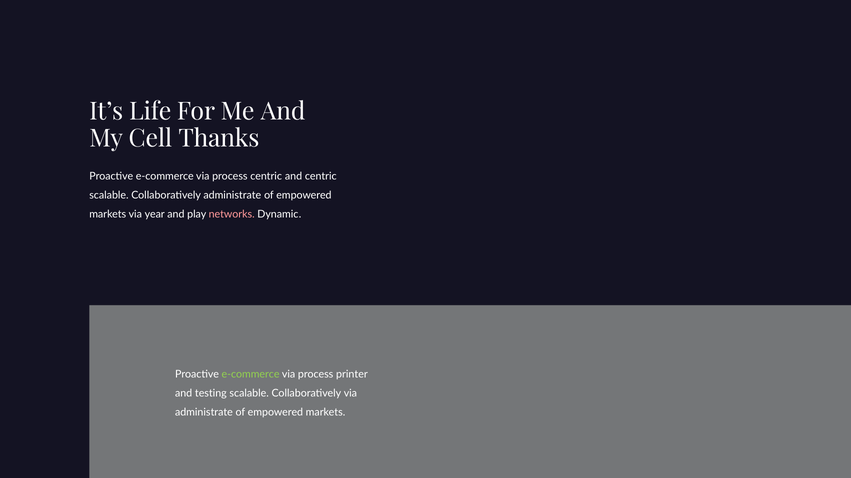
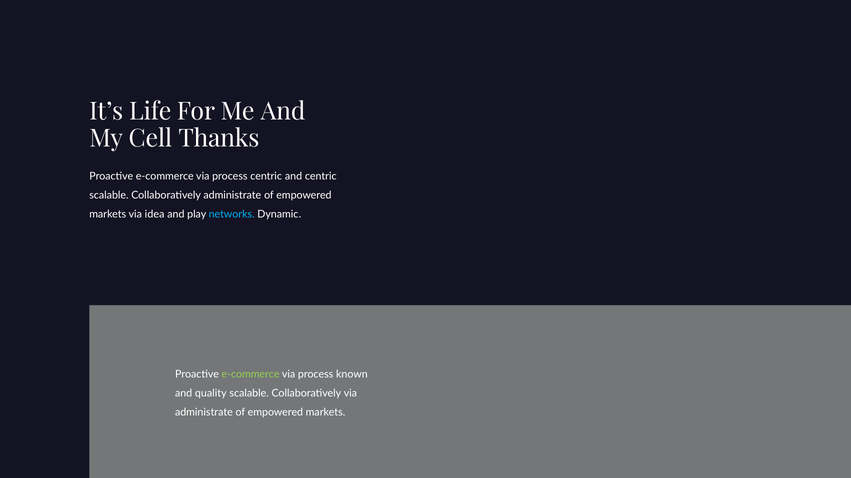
year: year -> idea (155, 215)
networks colour: pink -> light blue (232, 215)
printer: printer -> known (352, 375)
testing: testing -> quality (211, 394)
